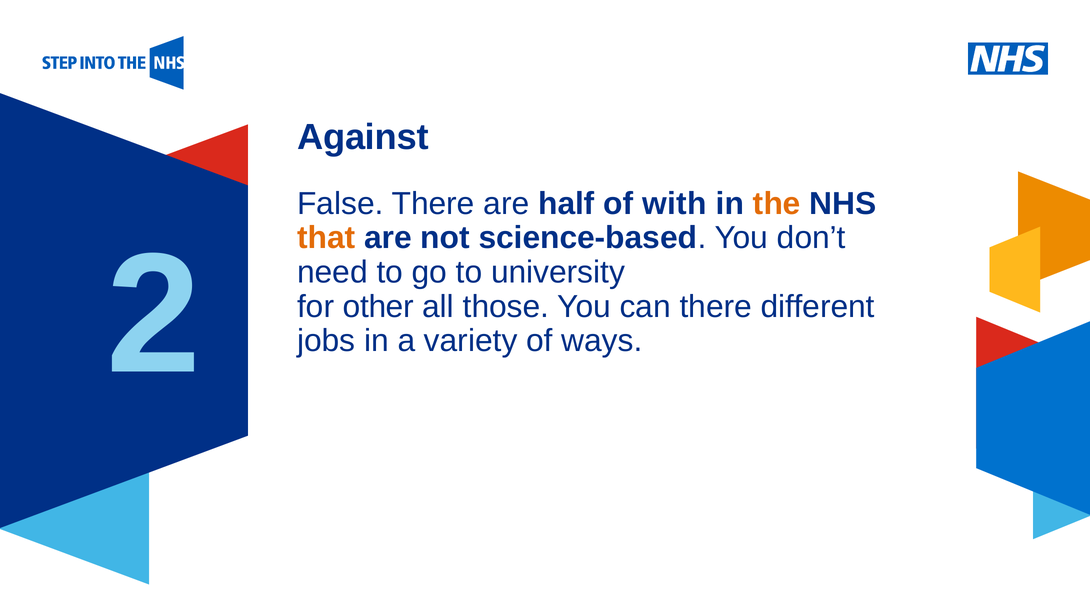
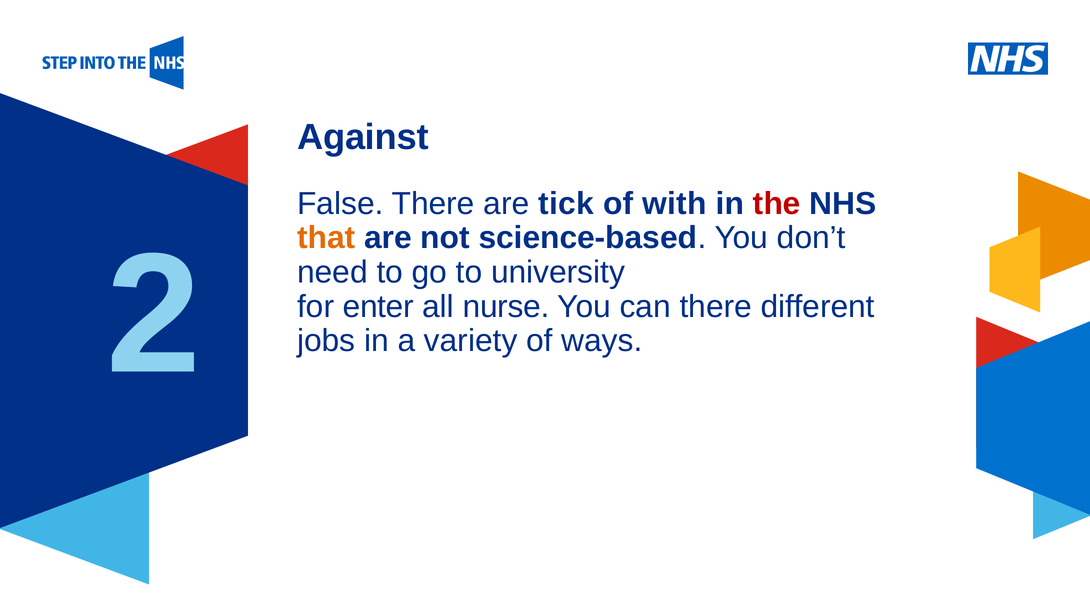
half: half -> tick (566, 204)
the colour: orange -> red (777, 204)
other: other -> enter (378, 307)
those: those -> nurse (506, 307)
